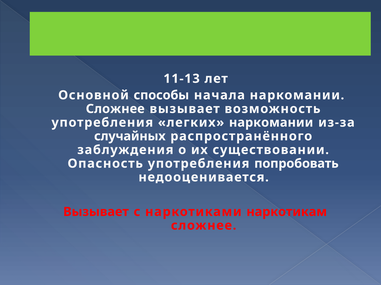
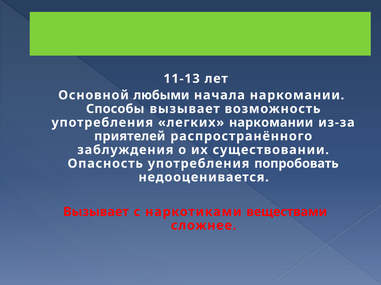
способы: способы -> любыми (161, 95)
Сложнее: Сложнее -> Способы (115, 109)
случайных: случайных -> приятелей (130, 137)
наркотикам: наркотикам -> веществами (287, 212)
